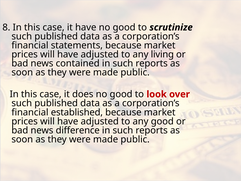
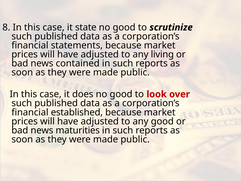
it have: have -> state (86, 27)
difference: difference -> maturities (78, 130)
